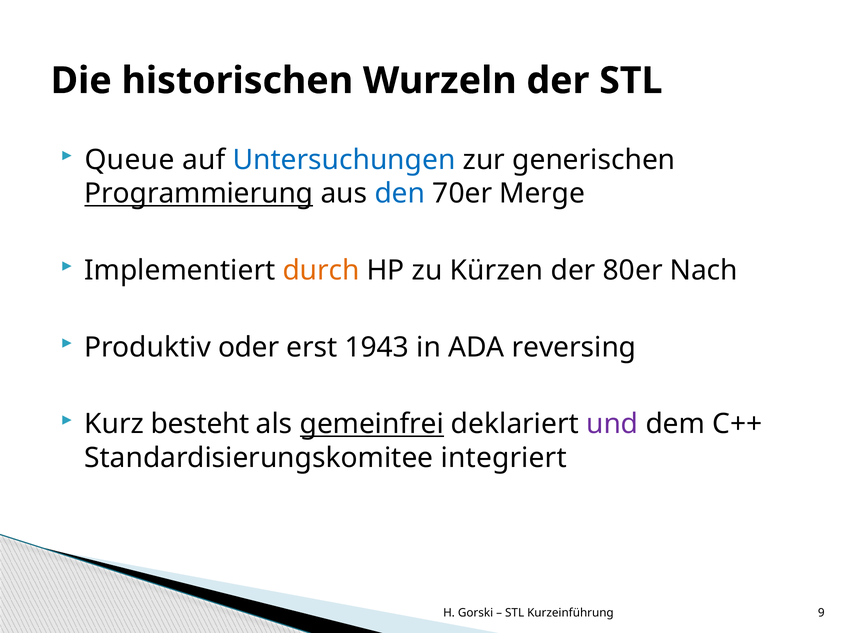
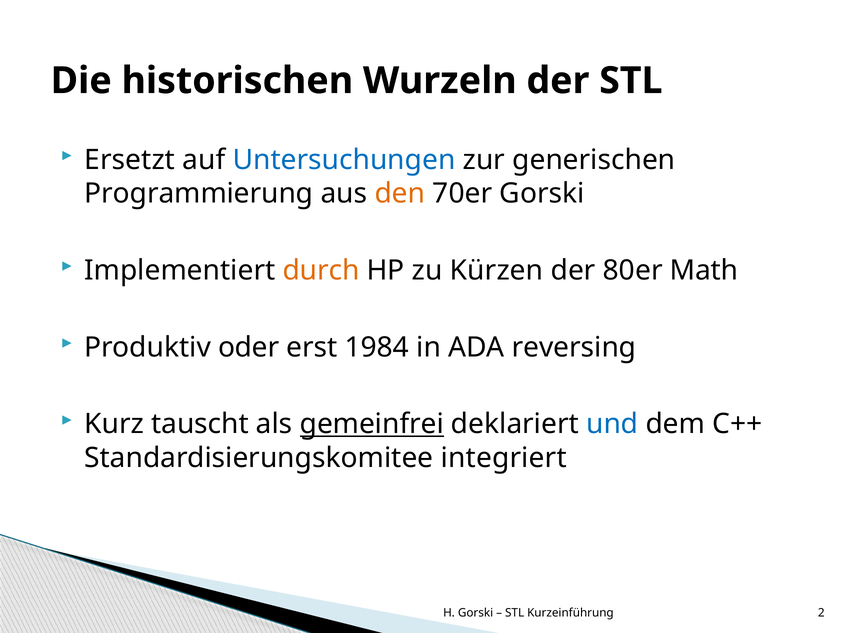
Queue: Queue -> Ersetzt (130, 160)
Programmierung underline: present -> none (199, 194)
den colour: blue -> orange (400, 194)
70er Merge: Merge -> Gorski (542, 194)
Nach: Nach -> Math (704, 271)
1943: 1943 -> 1984 (377, 348)
besteht: besteht -> tauscht (200, 425)
und colour: purple -> blue (612, 425)
9: 9 -> 2 (821, 614)
